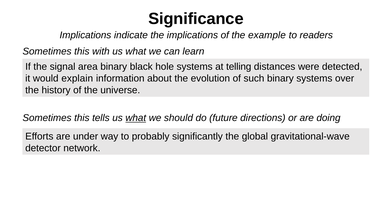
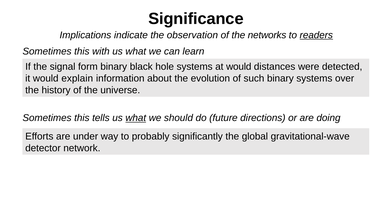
the implications: implications -> observation (192, 35)
example: example -> networks (267, 35)
readers underline: none -> present (316, 35)
area: area -> form (88, 67)
at telling: telling -> would (239, 67)
